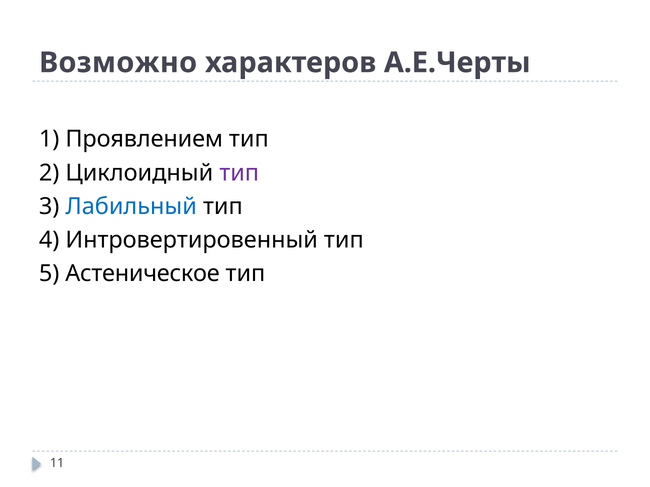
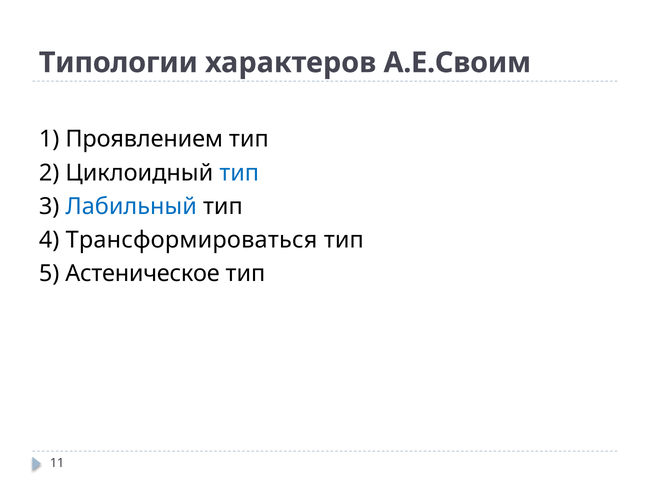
Возможно: Возможно -> Типологии (118, 63)
А.Е.Черты: А.Е.Черты -> А.Е.Своим (457, 63)
тип colour: purple -> blue (239, 173)
Интровертировенный: Интровертировенный -> Трансформироваться (192, 240)
